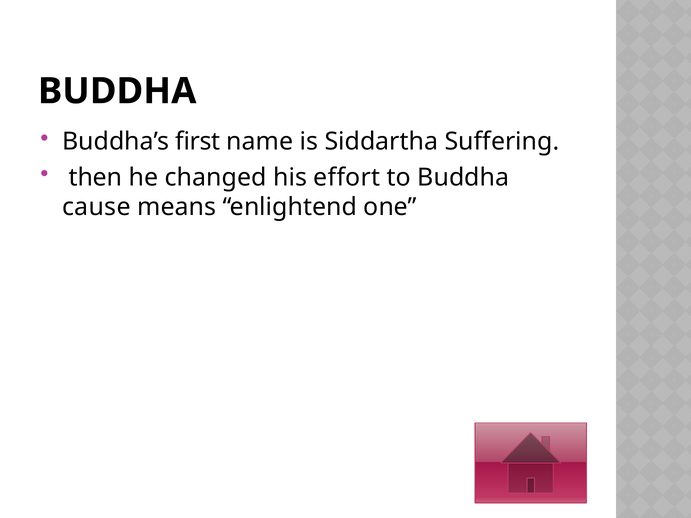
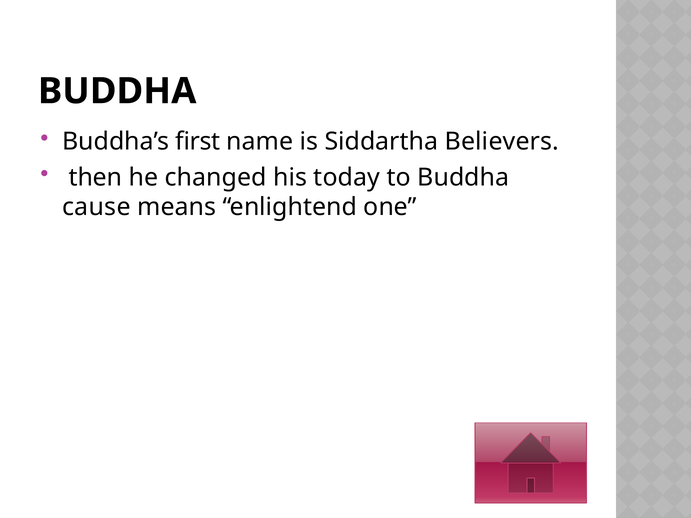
Suffering: Suffering -> Believers (502, 142)
effort: effort -> today (347, 177)
